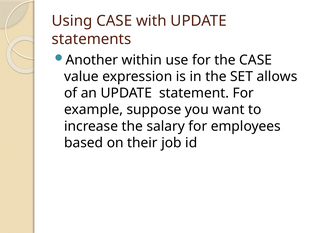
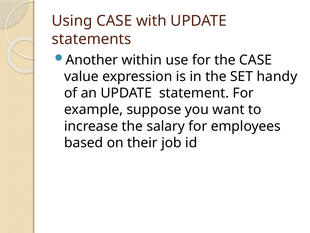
allows: allows -> handy (277, 76)
